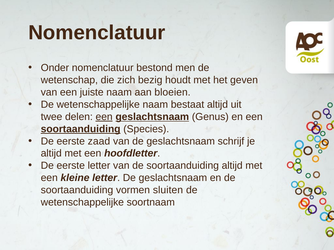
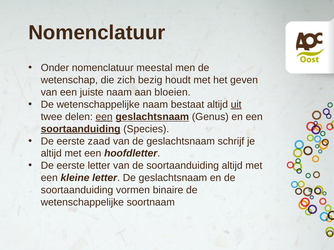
bestond: bestond -> meestal (154, 68)
uit underline: none -> present (236, 105)
sluiten: sluiten -> binaire (168, 190)
